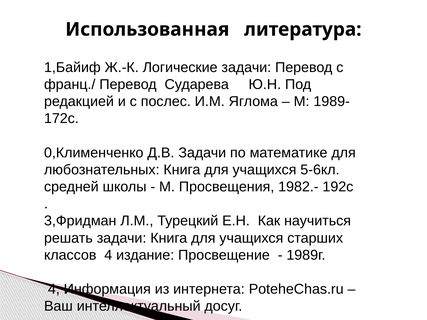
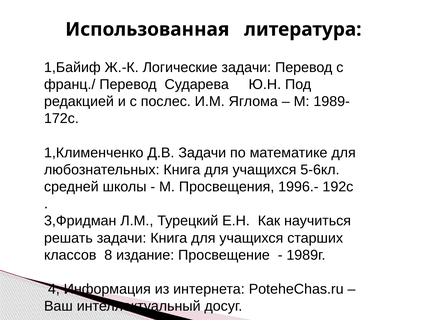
0,Клименченко: 0,Клименченко -> 1,Клименченко (94, 153)
1982.-: 1982.- -> 1996.- (298, 187)
классов 4: 4 -> 8 (108, 255)
